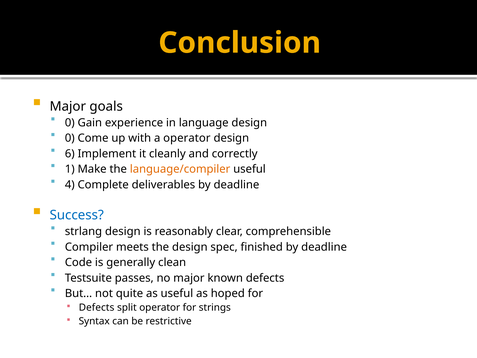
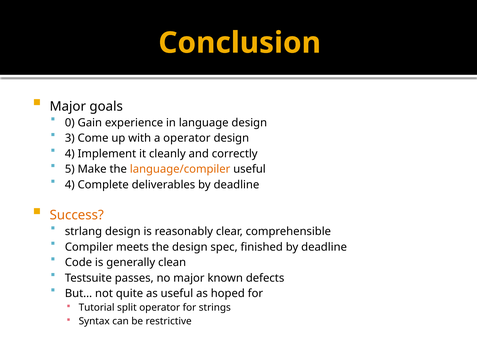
0: 0 -> 3 (70, 138)
6: 6 -> 4 (70, 154)
1: 1 -> 5 (70, 169)
Success colour: blue -> orange (77, 215)
Defects: Defects -> Tutorial (97, 307)
